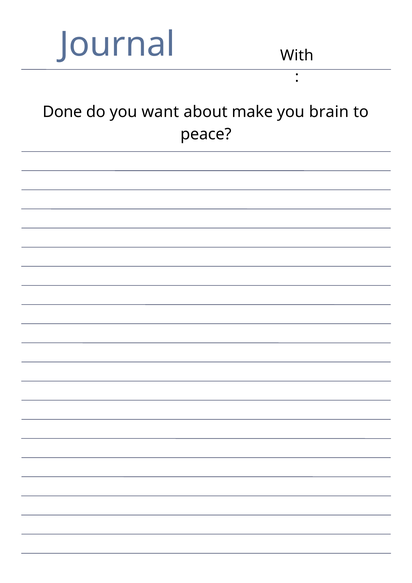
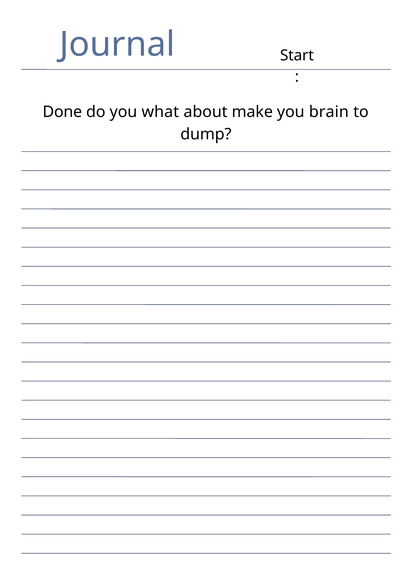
With: With -> Start (297, 56)
want: want -> what (160, 112)
peace: peace -> dump (206, 134)
